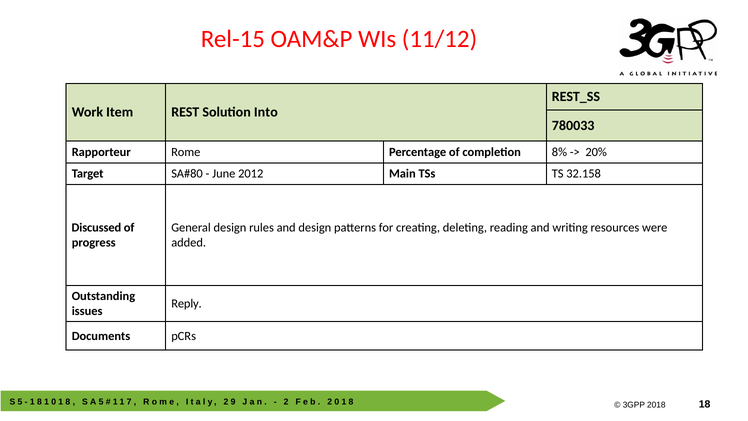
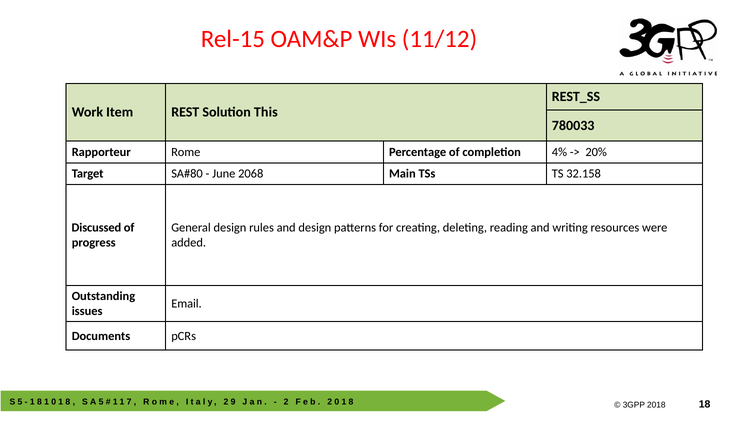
Into: Into -> This (266, 112)
8%: 8% -> 4% (559, 152)
June 2012: 2012 -> 2068 (251, 174)
Reply: Reply -> Email (186, 304)
